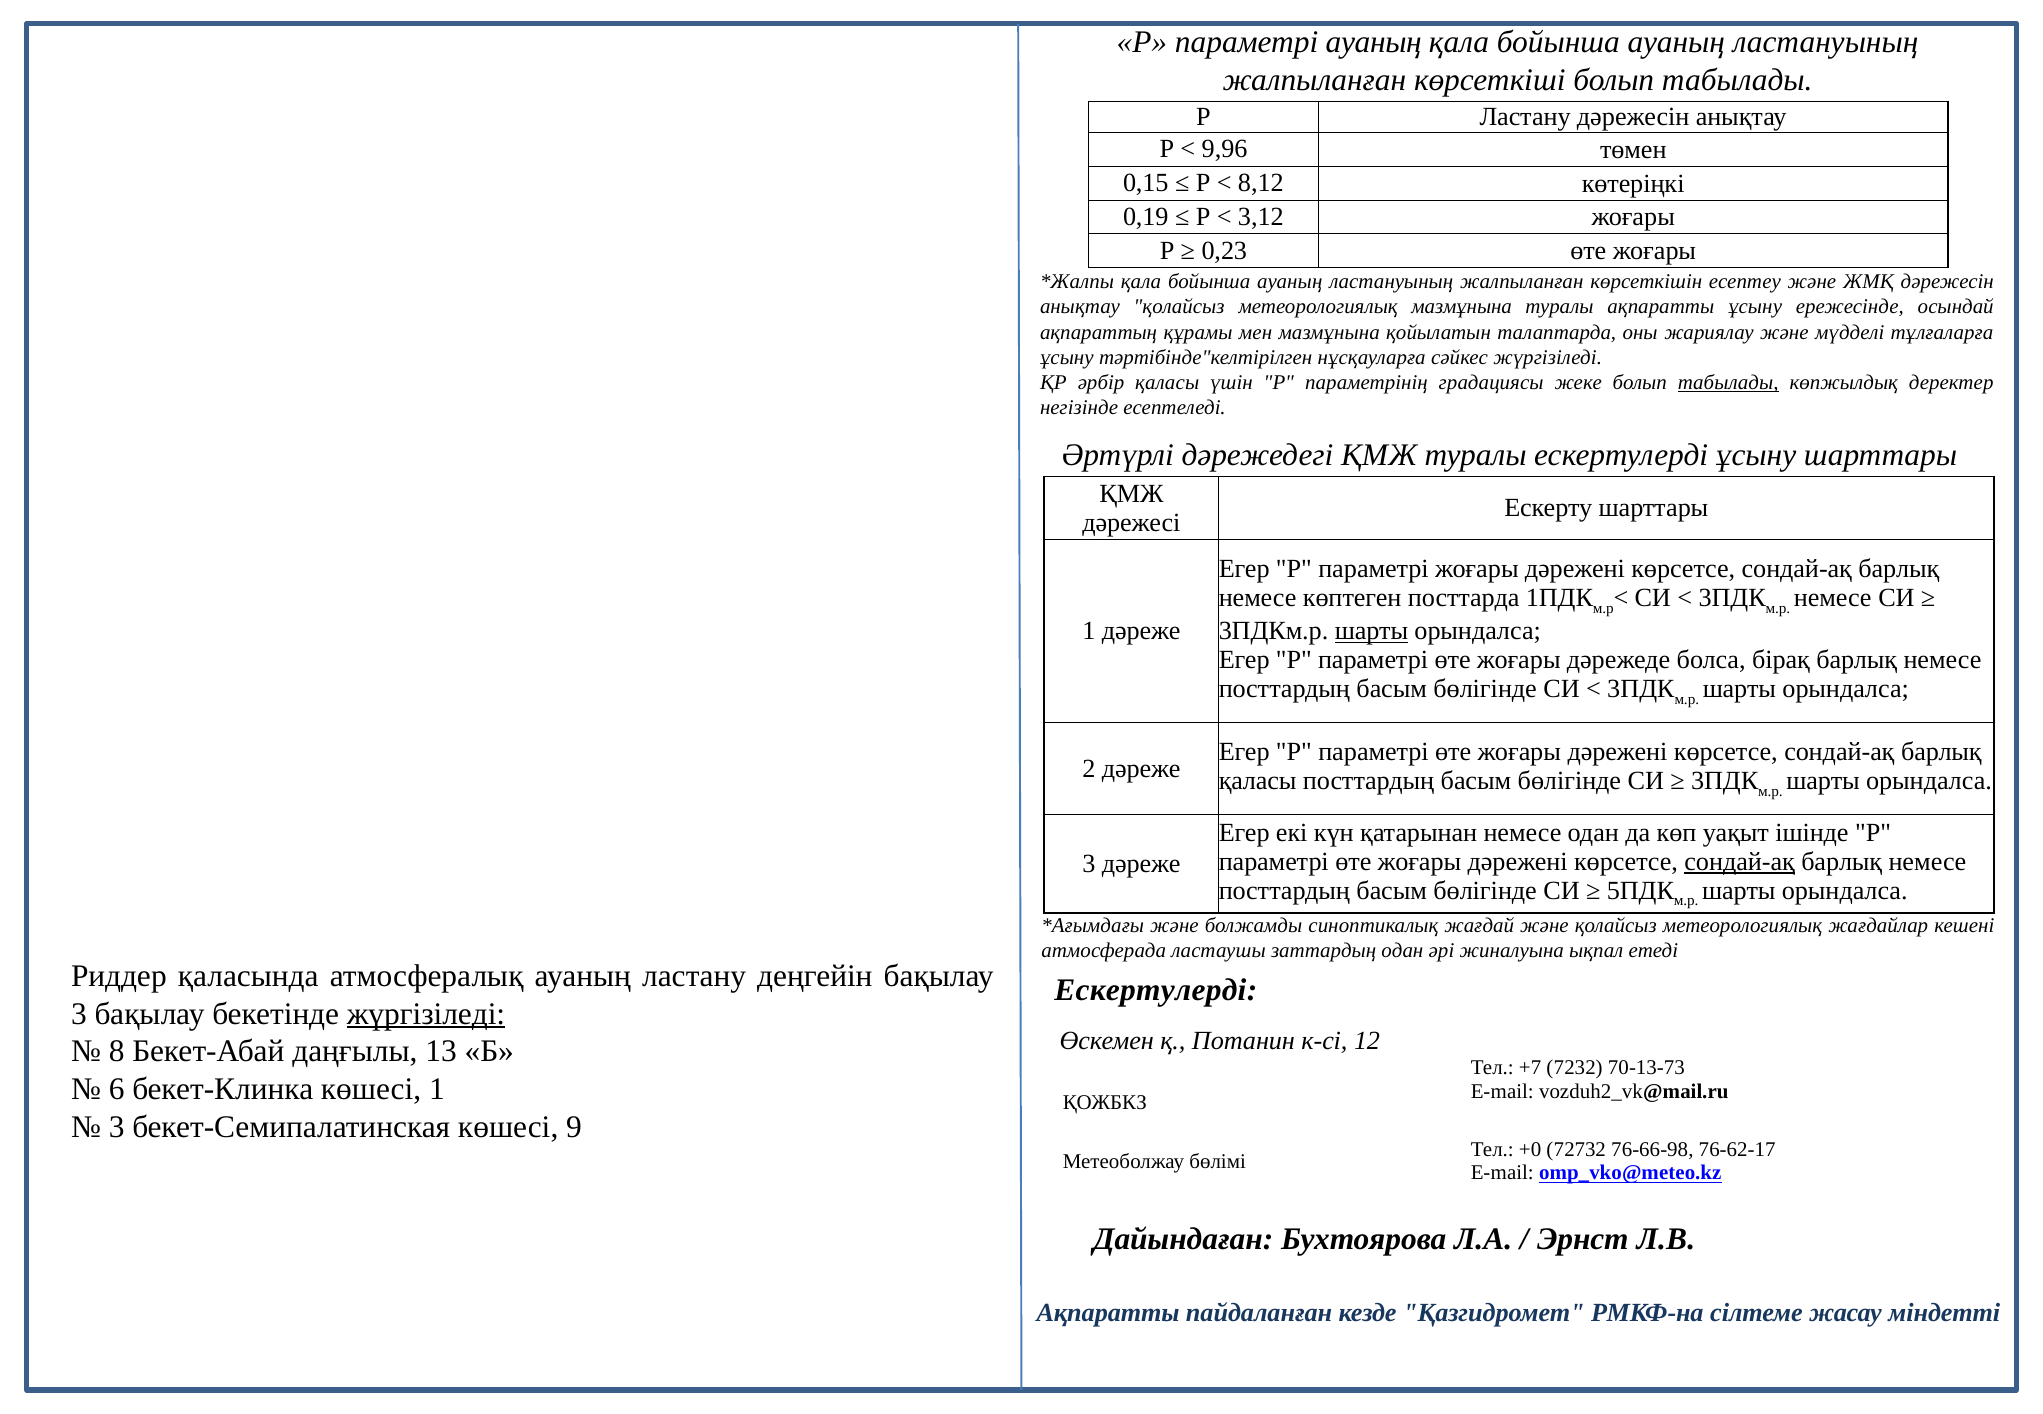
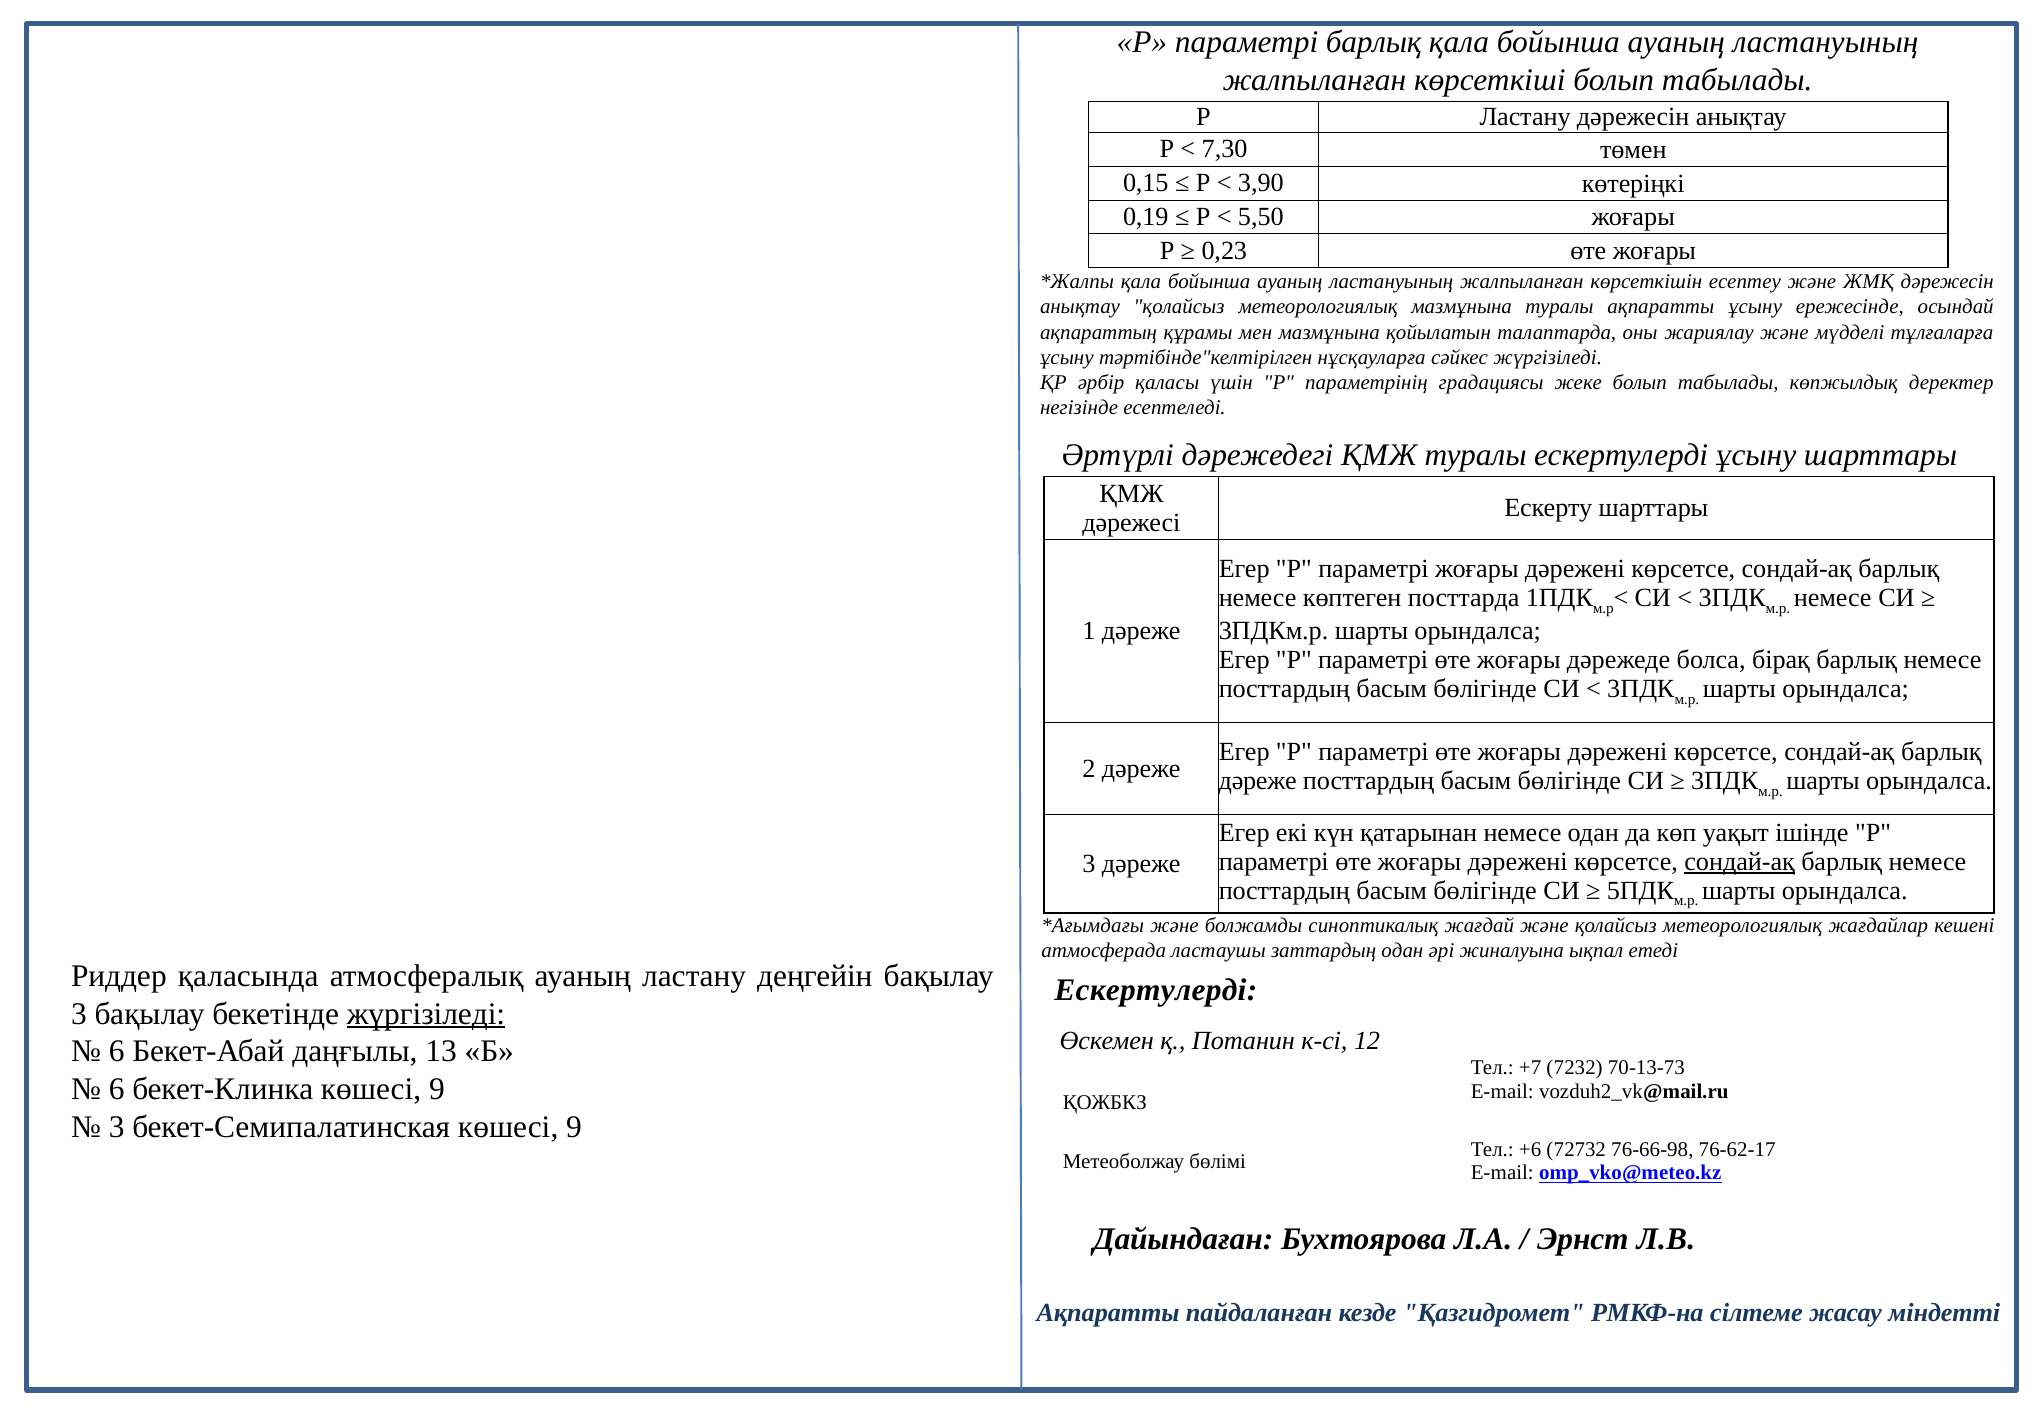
параметрі ауаның: ауаның -> барлық (1374, 42)
9,96: 9,96 -> 7,30 (1225, 149)
8,12: 8,12 -> 3,90 (1261, 183)
3,12: 3,12 -> 5,50 (1261, 217)
табылады underline: present -> none (1728, 382)
шарты underline: present -> none (1371, 631)
қаласы: қаласы -> дәреже (1258, 781)
8: 8 -> 6 (117, 1052)
бекет-Клинка көшесі 1: 1 -> 9 (437, 1090)
+0: +0 -> +6 (1530, 1150)
